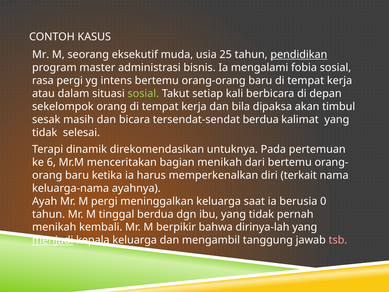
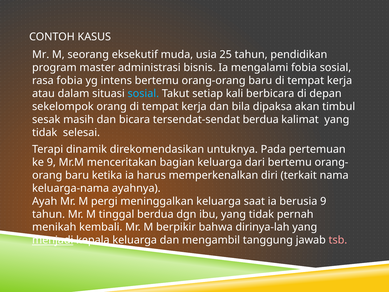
pendidikan underline: present -> none (299, 55)
rasa pergi: pergi -> fobia (70, 81)
sosial colour: light green -> light blue (143, 93)
ke 6: 6 -> 9 (51, 162)
bagian menikah: menikah -> keluarga (220, 162)
berusia 0: 0 -> 9 (323, 201)
